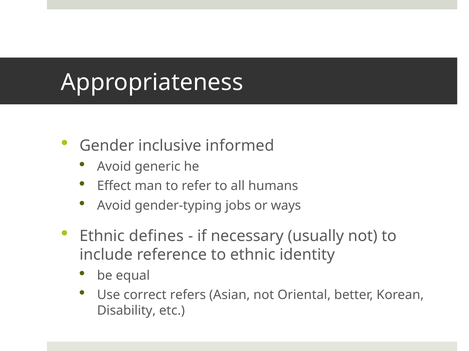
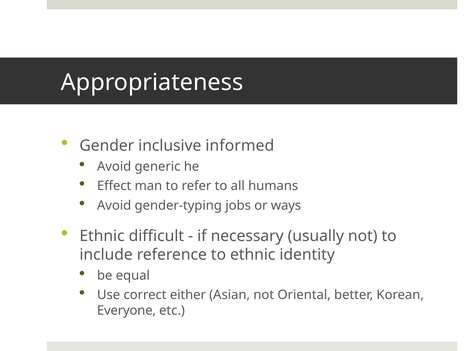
defines: defines -> difficult (156, 236)
refers: refers -> either (188, 296)
Disability: Disability -> Everyone (126, 311)
